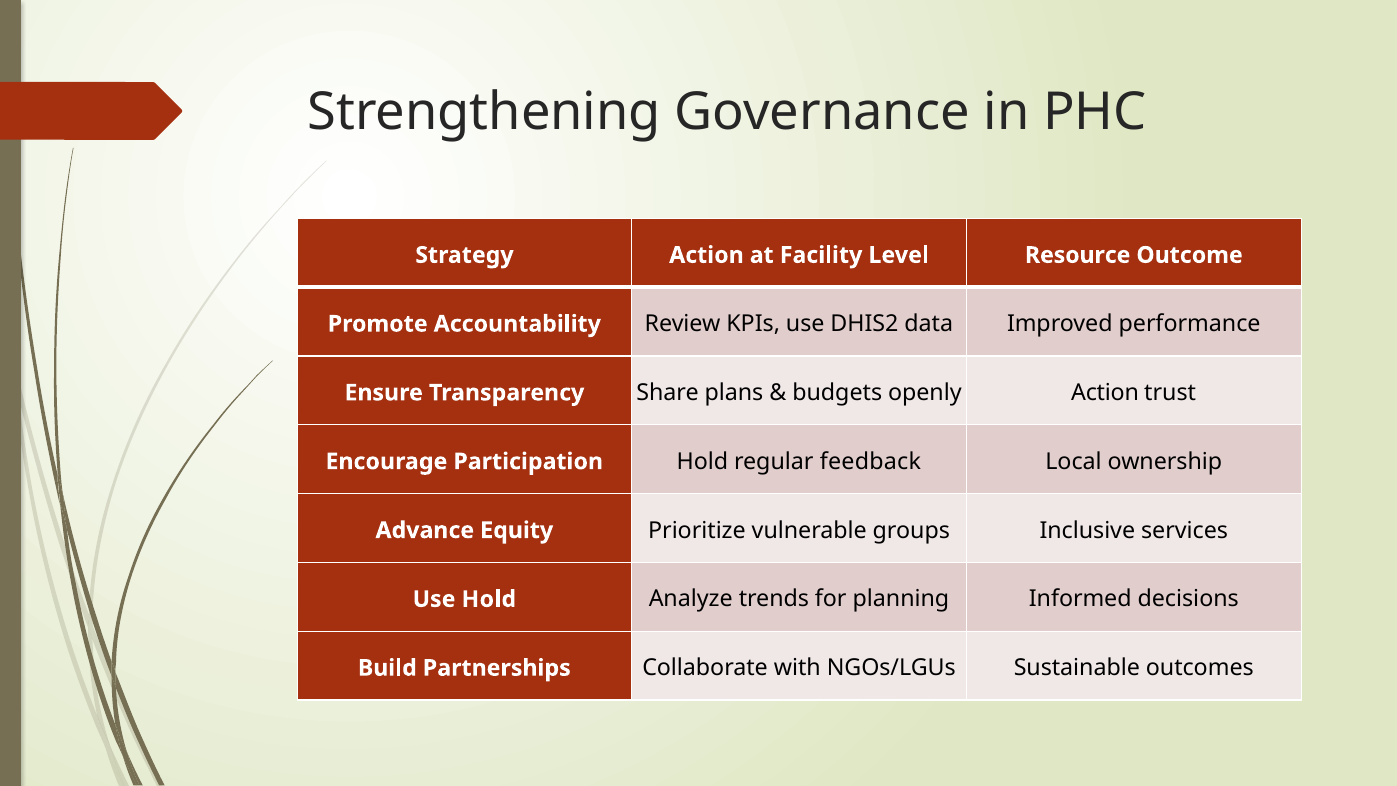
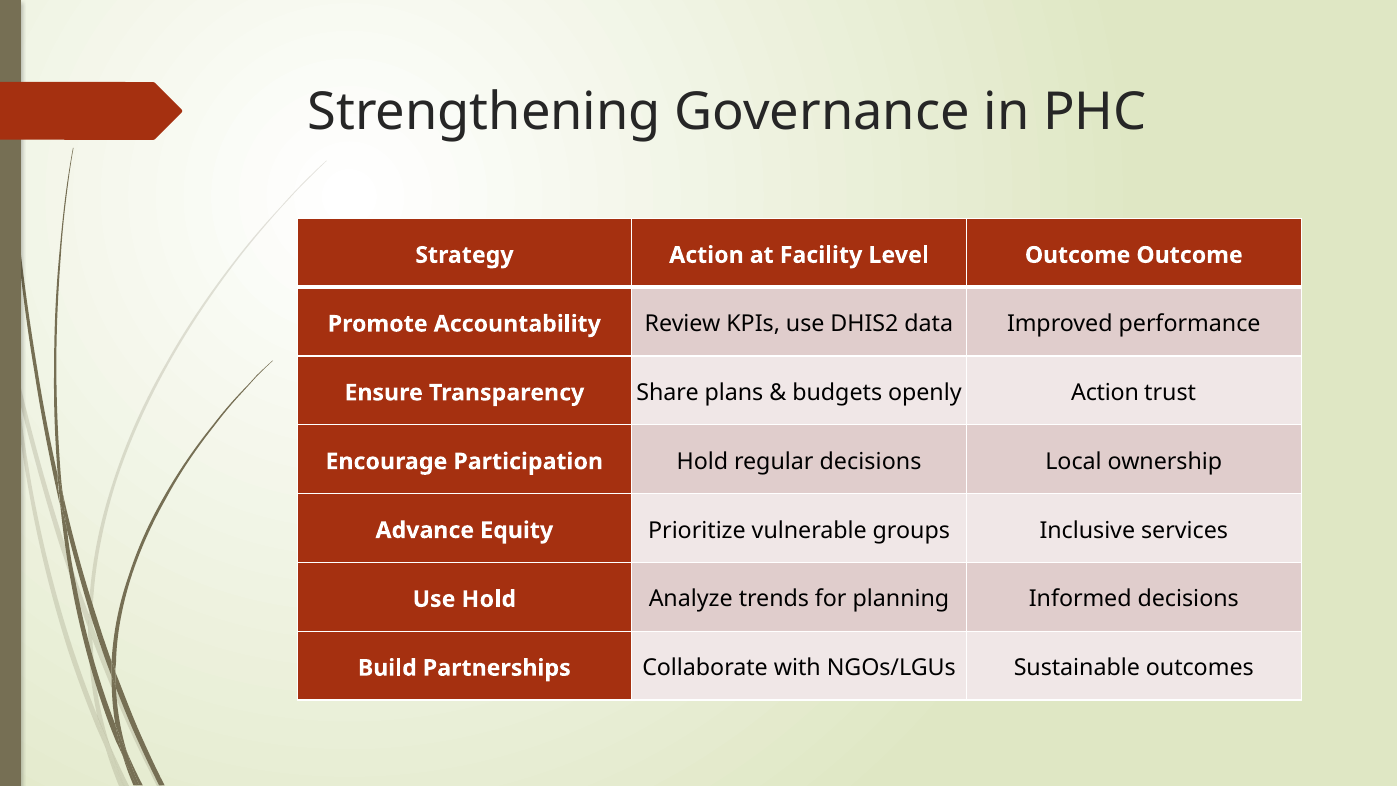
Level Resource: Resource -> Outcome (1078, 255)
regular feedback: feedback -> decisions (871, 461)
